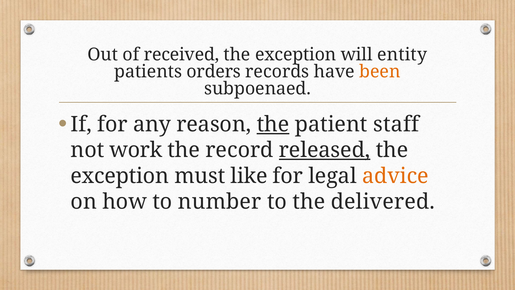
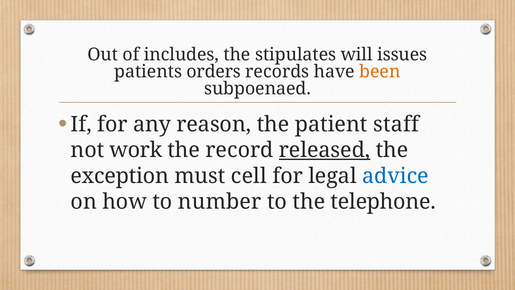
received: received -> includes (181, 55)
exception: exception -> stipulates (296, 55)
entity: entity -> issues (402, 55)
the underline: present -> none (273, 124)
like: like -> cell (249, 176)
advice colour: orange -> blue (396, 176)
delivered: delivered -> telephone (383, 201)
